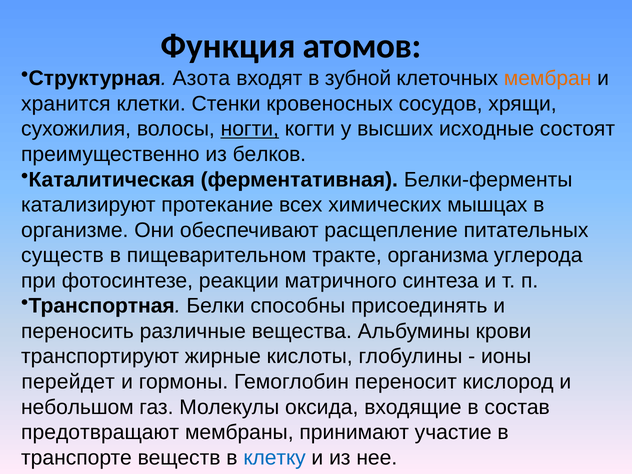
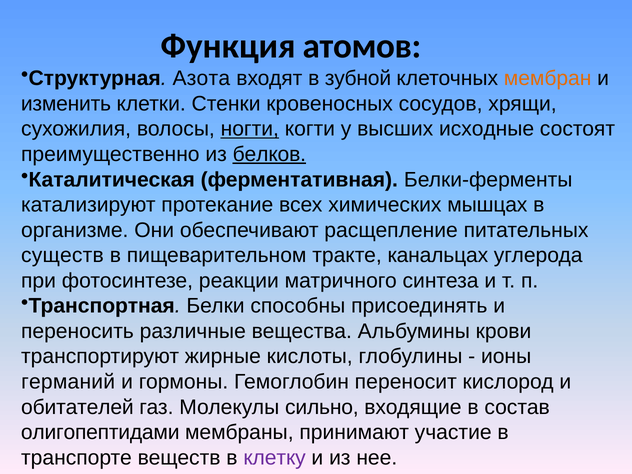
хранится: хранится -> изменить (66, 104)
белков underline: none -> present (269, 154)
организма: организма -> канальцах (438, 255)
перейдет: перейдет -> германий (68, 382)
небольшом: небольшом -> обитателей (77, 407)
оксида: оксида -> сильно (322, 407)
предотвращают: предотвращают -> олигопептидами (100, 432)
клетку colour: blue -> purple (275, 458)
